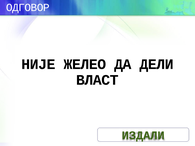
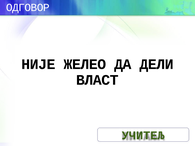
ИЗДАЛИ: ИЗДАЛИ -> УЧИТЕЉ (143, 136)
